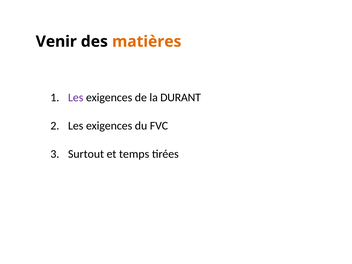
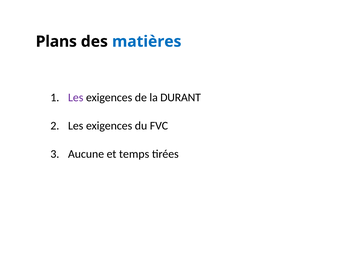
Venir: Venir -> Plans (56, 42)
matières colour: orange -> blue (147, 42)
Surtout: Surtout -> Aucune (86, 154)
